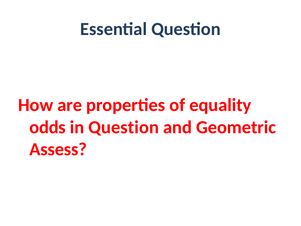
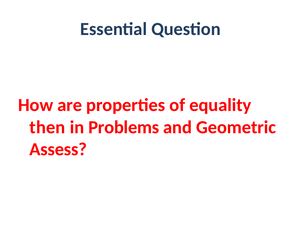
odds: odds -> then (47, 127)
in Question: Question -> Problems (124, 127)
